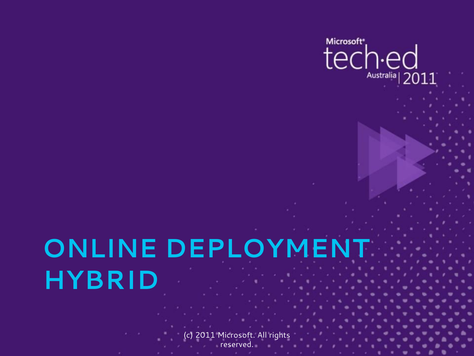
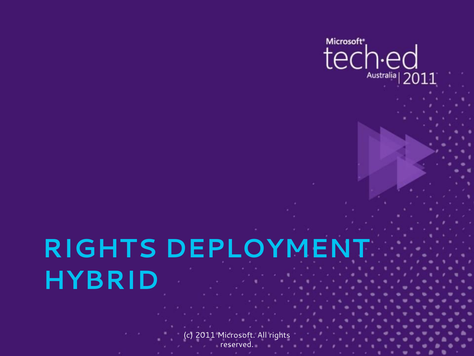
ONLINE: ONLINE -> RIGHTS (100, 248)
